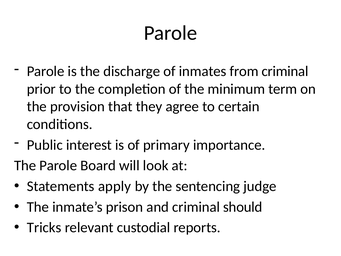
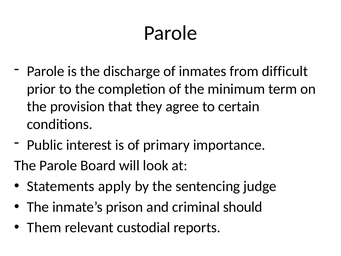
from criminal: criminal -> difficult (285, 71)
Tricks: Tricks -> Them (44, 227)
